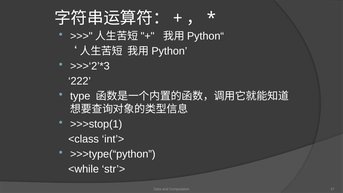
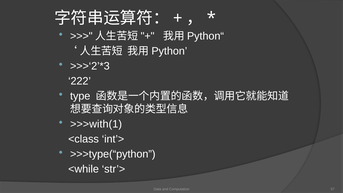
>>>stop(1: >>>stop(1 -> >>>with(1 (96, 124)
